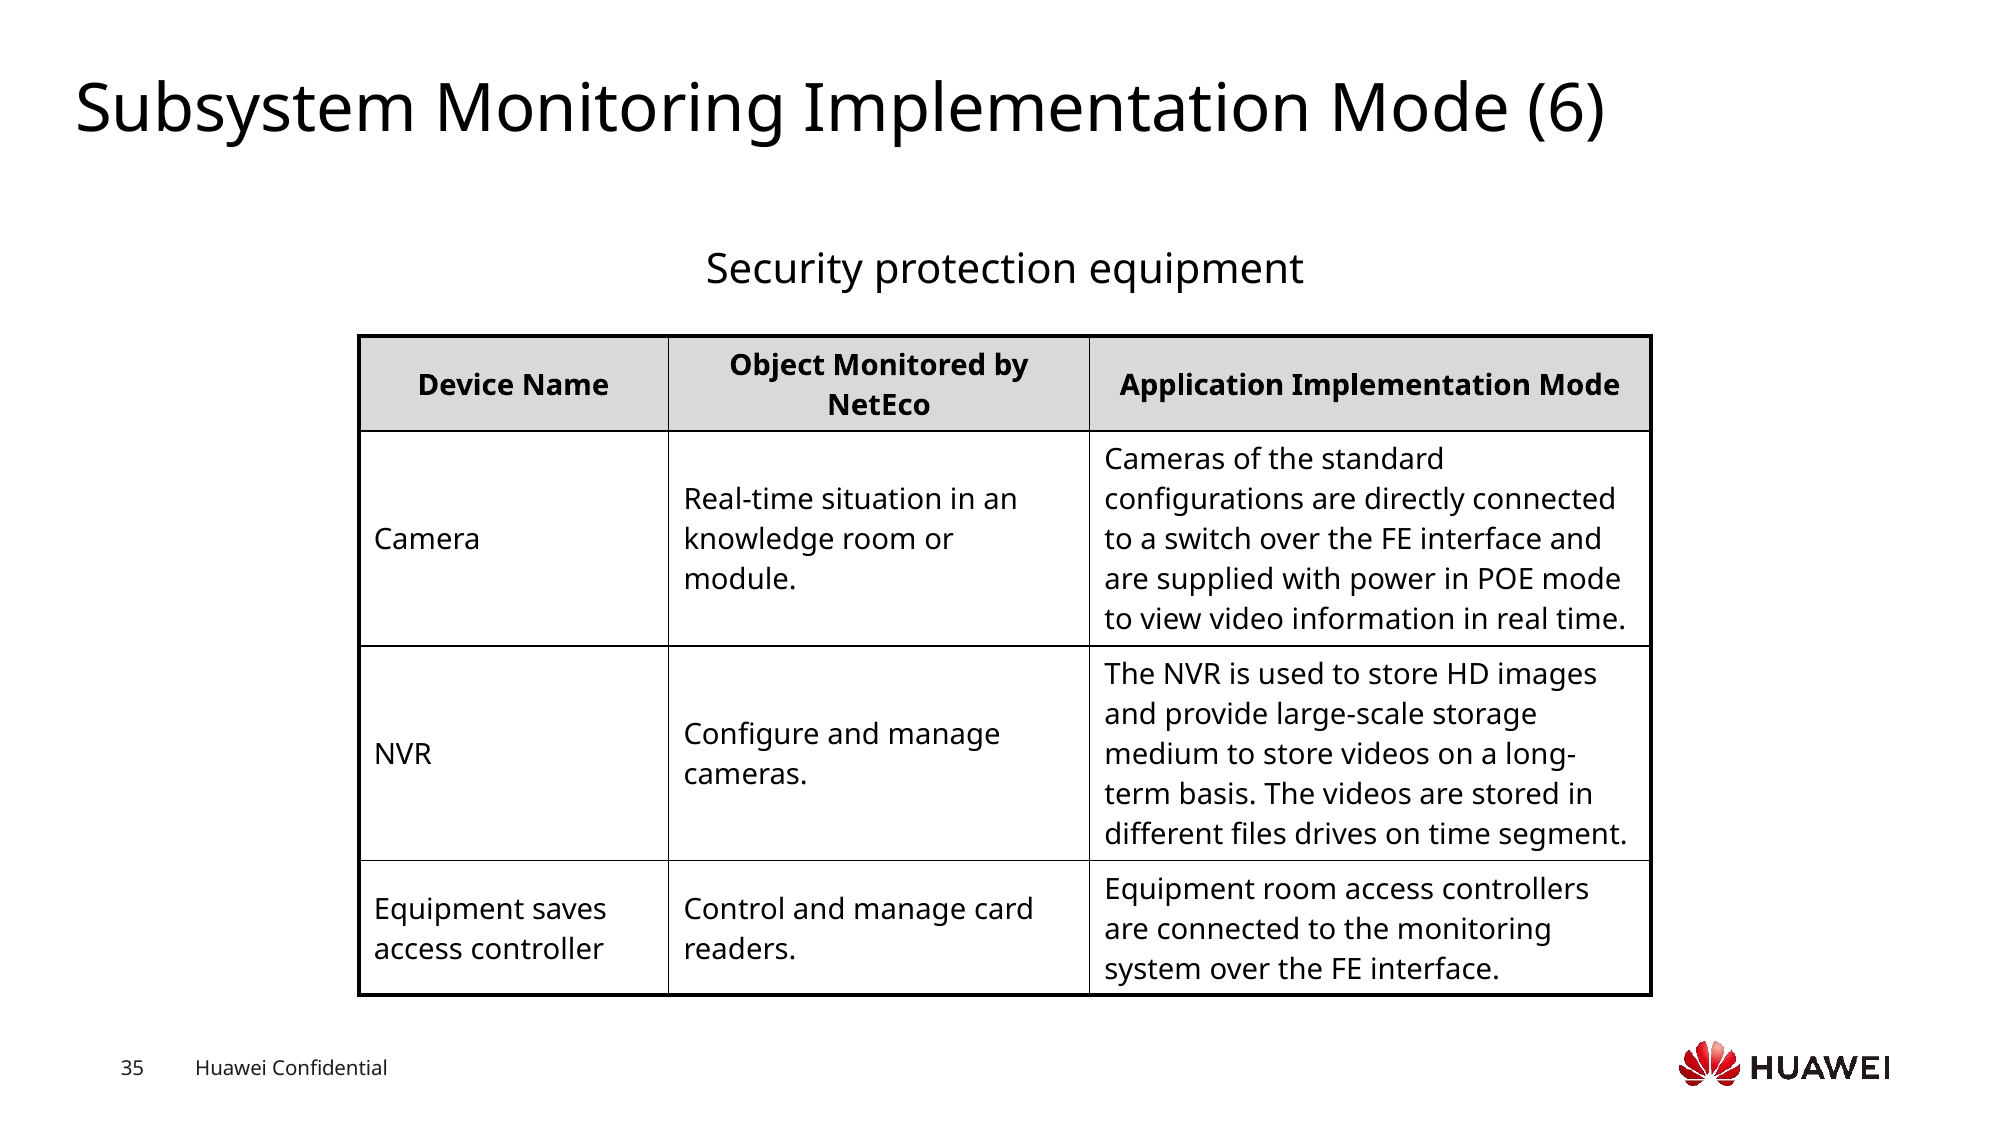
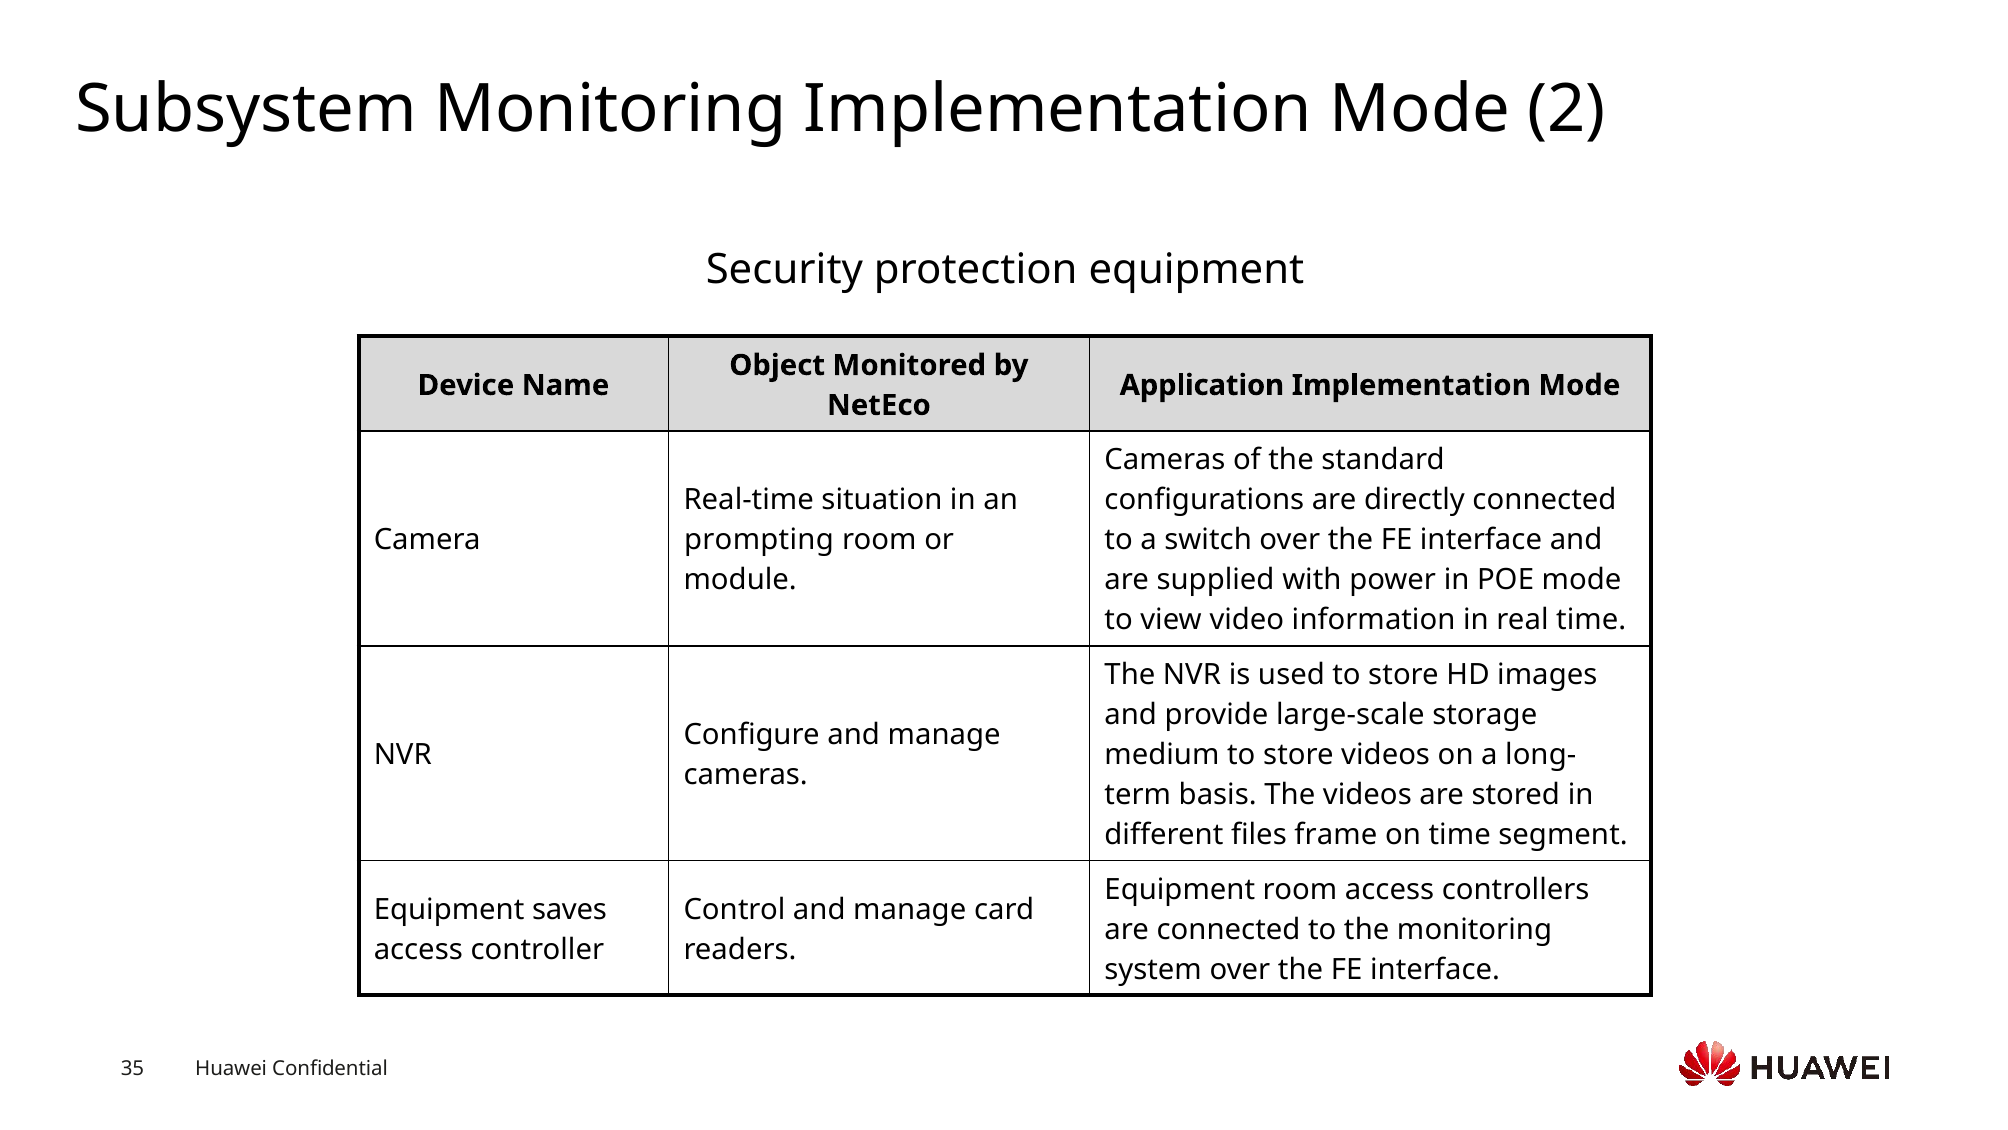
6: 6 -> 2 (1567, 109)
knowledge: knowledge -> prompting (759, 540)
drives: drives -> frame (1336, 834)
